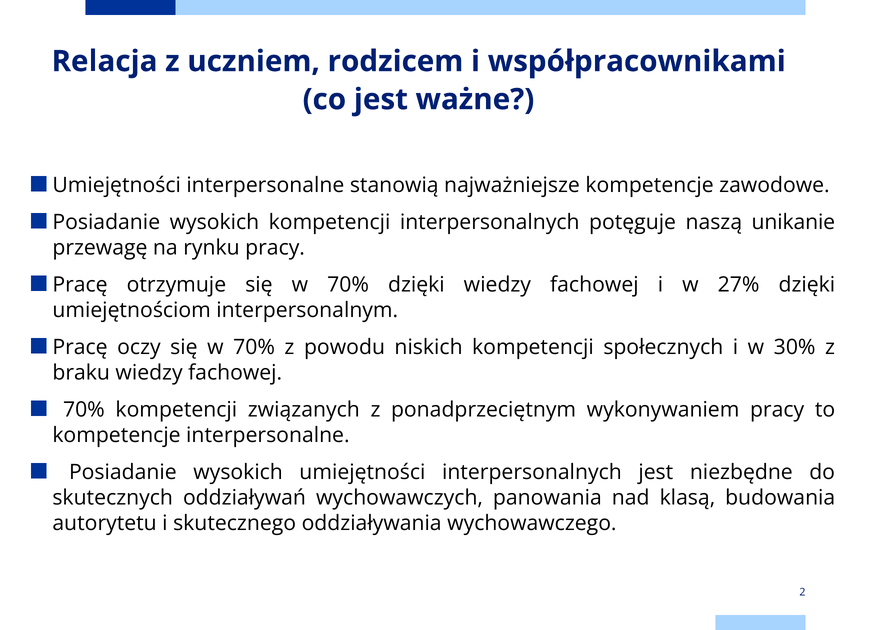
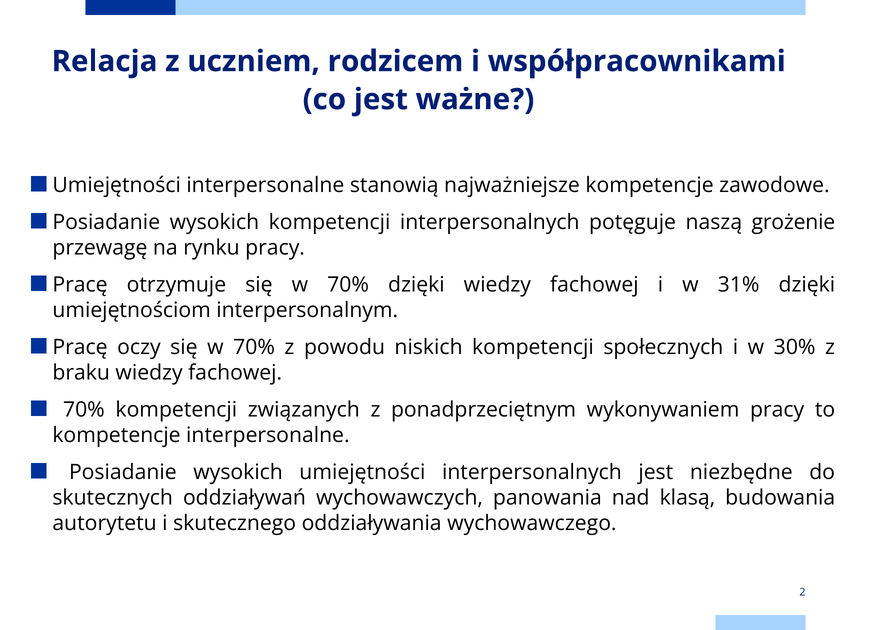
unikanie: unikanie -> grożenie (793, 222)
27%: 27% -> 31% (739, 285)
